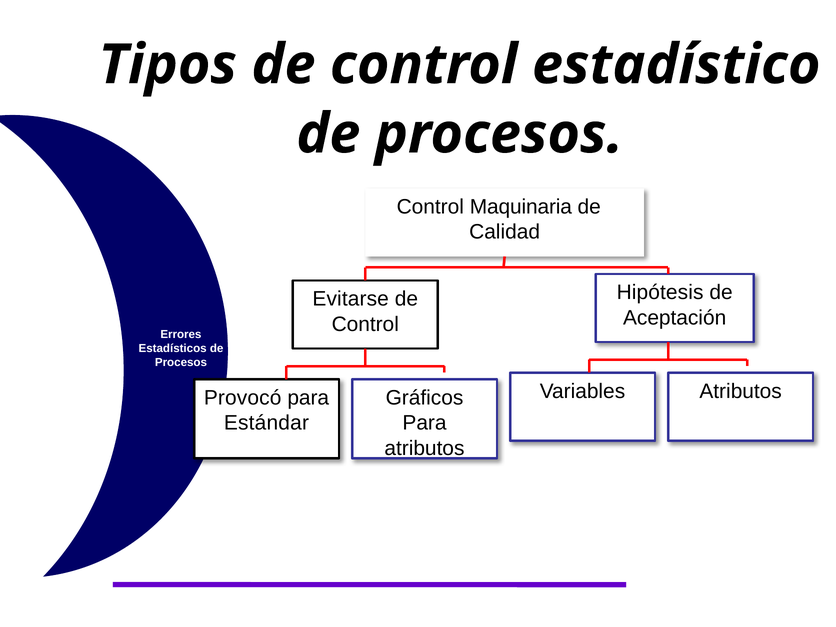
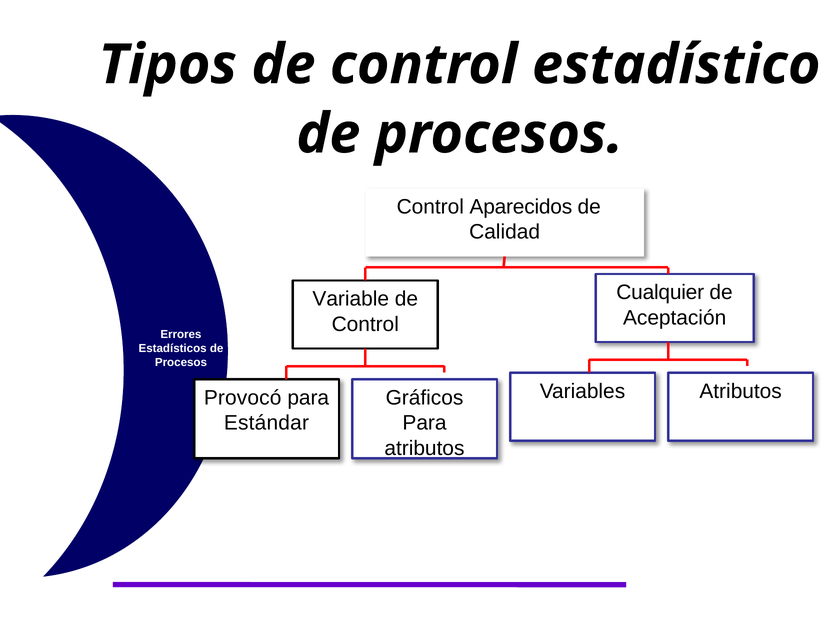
Maquinaria: Maquinaria -> Aparecidos (521, 207)
Hipótesis: Hipótesis -> Cualquier (660, 293)
Evitarse: Evitarse -> Variable (351, 299)
